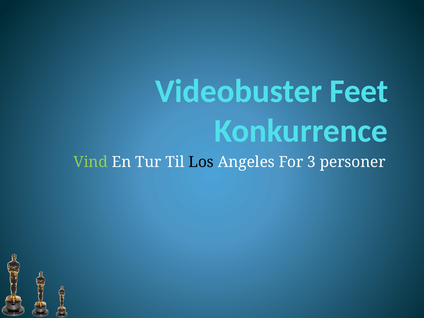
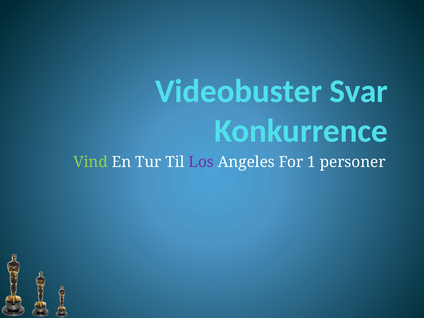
Feet: Feet -> Svar (359, 91)
Los colour: black -> purple (201, 162)
3: 3 -> 1 (312, 162)
